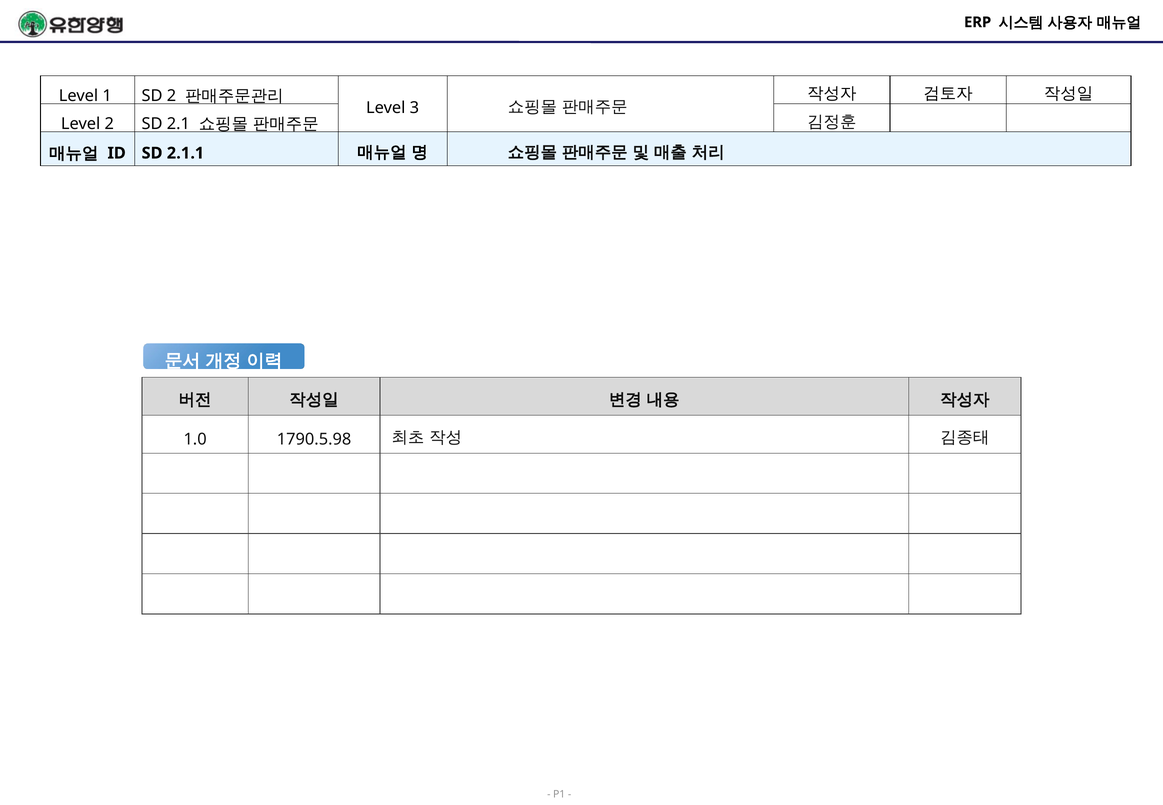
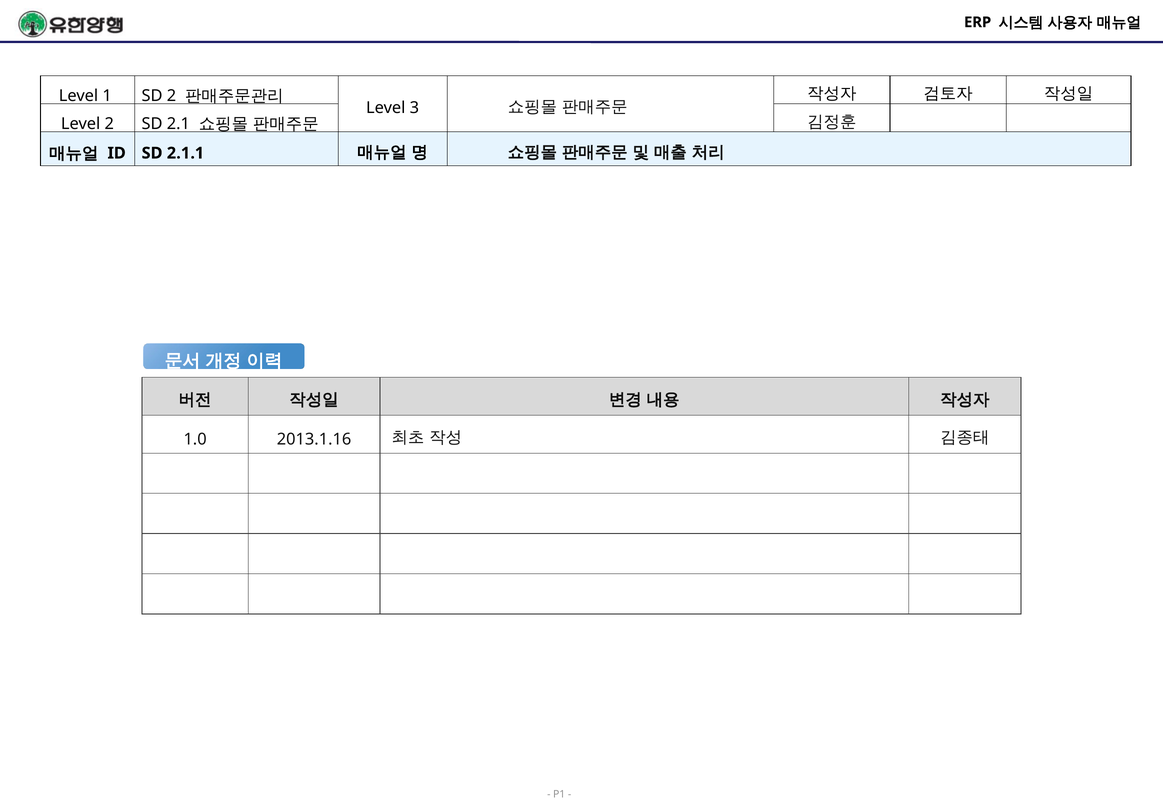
1790.5.98: 1790.5.98 -> 2013.1.16 (314, 439)
